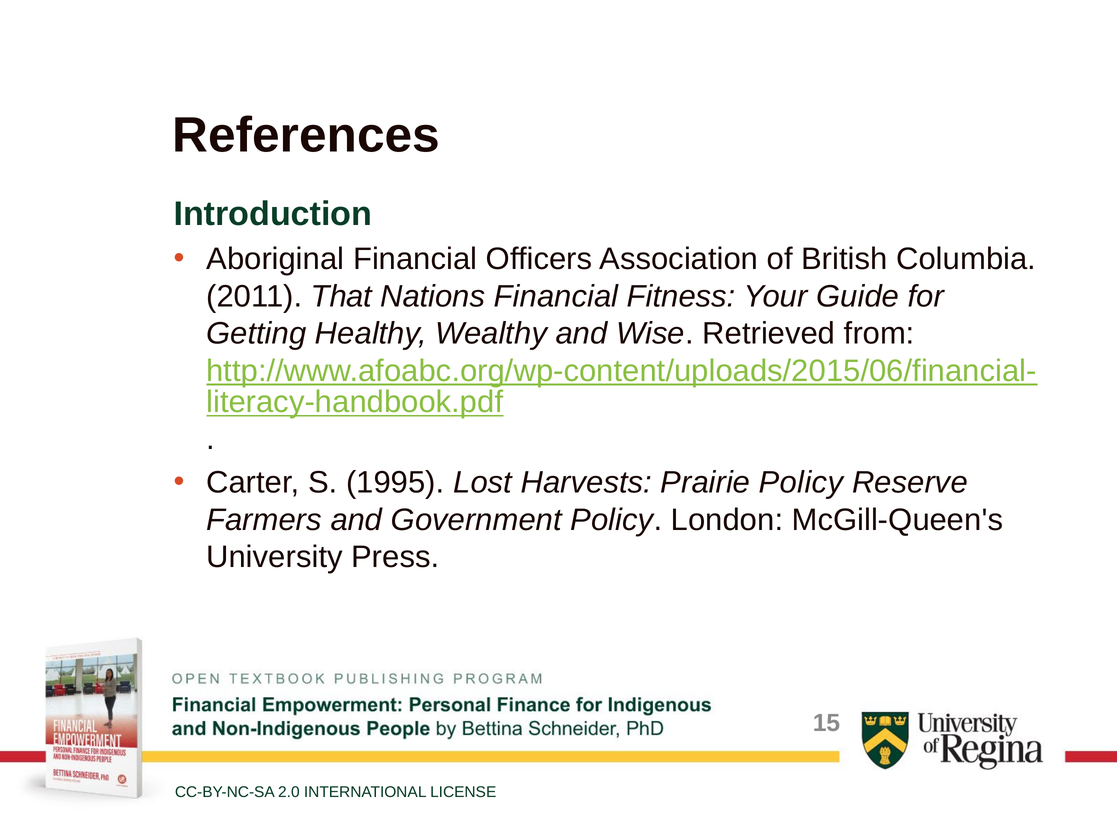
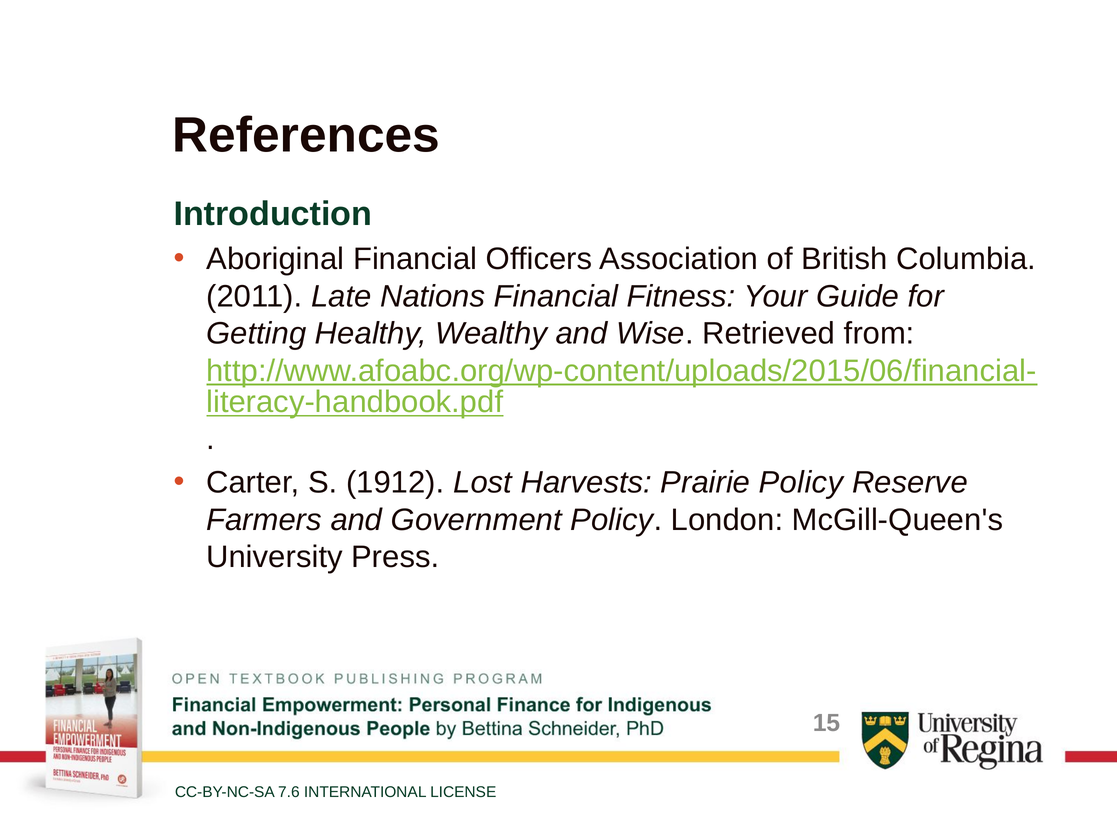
That: That -> Late (341, 297)
1995: 1995 -> 1912 (395, 483)
2.0: 2.0 -> 7.6 (289, 793)
